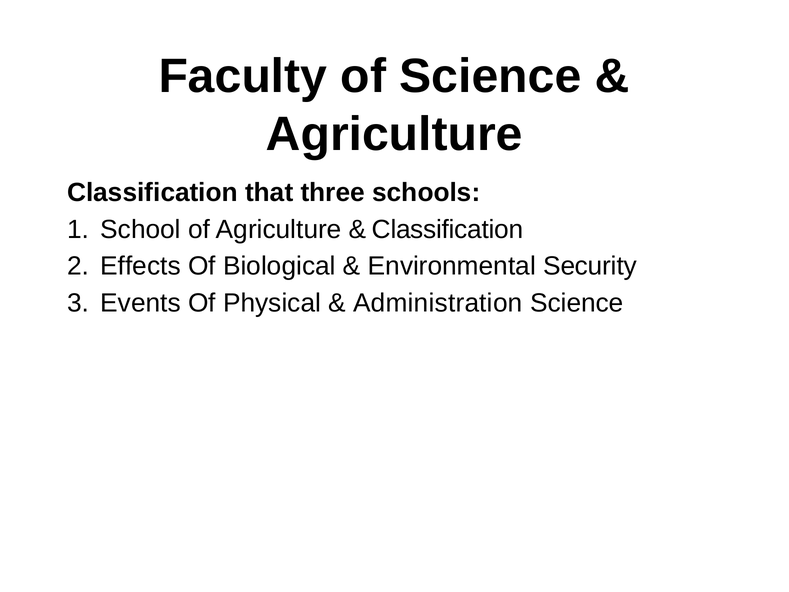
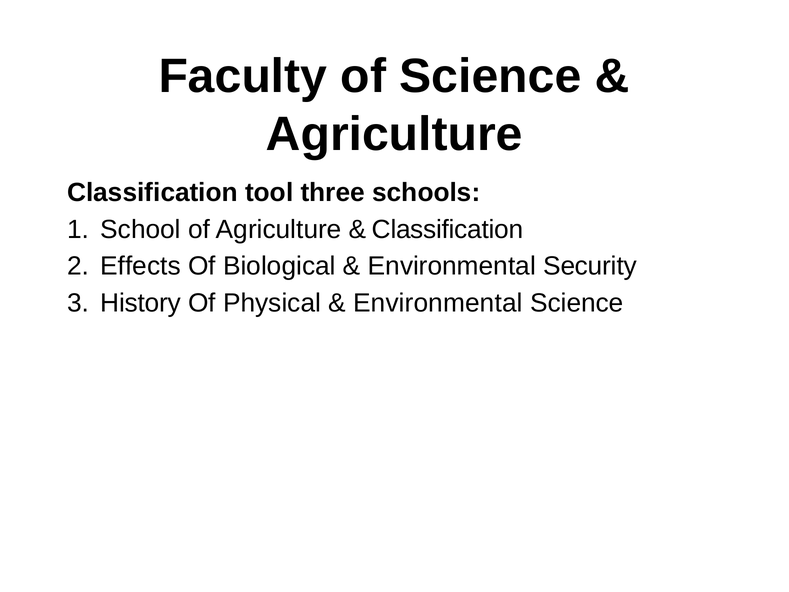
that: that -> tool (269, 193)
Events: Events -> History (141, 303)
Administration: Administration -> Environmental (438, 303)
